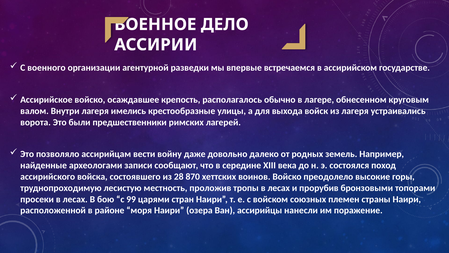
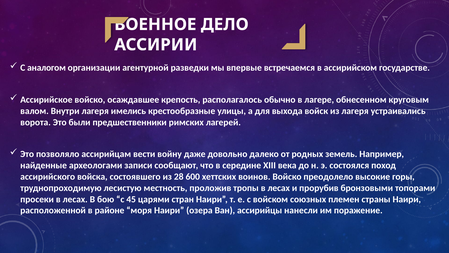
военного: военного -> аналогом (47, 68)
870: 870 -> 600 (193, 176)
99: 99 -> 45 (131, 199)
